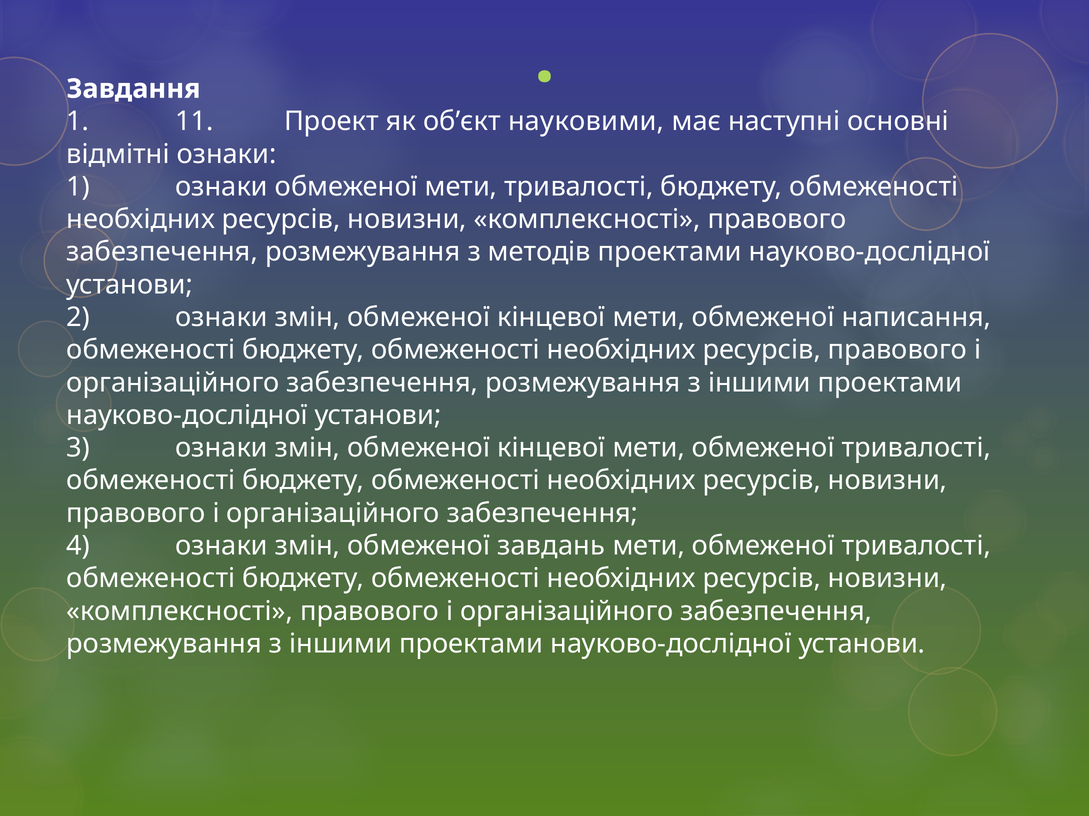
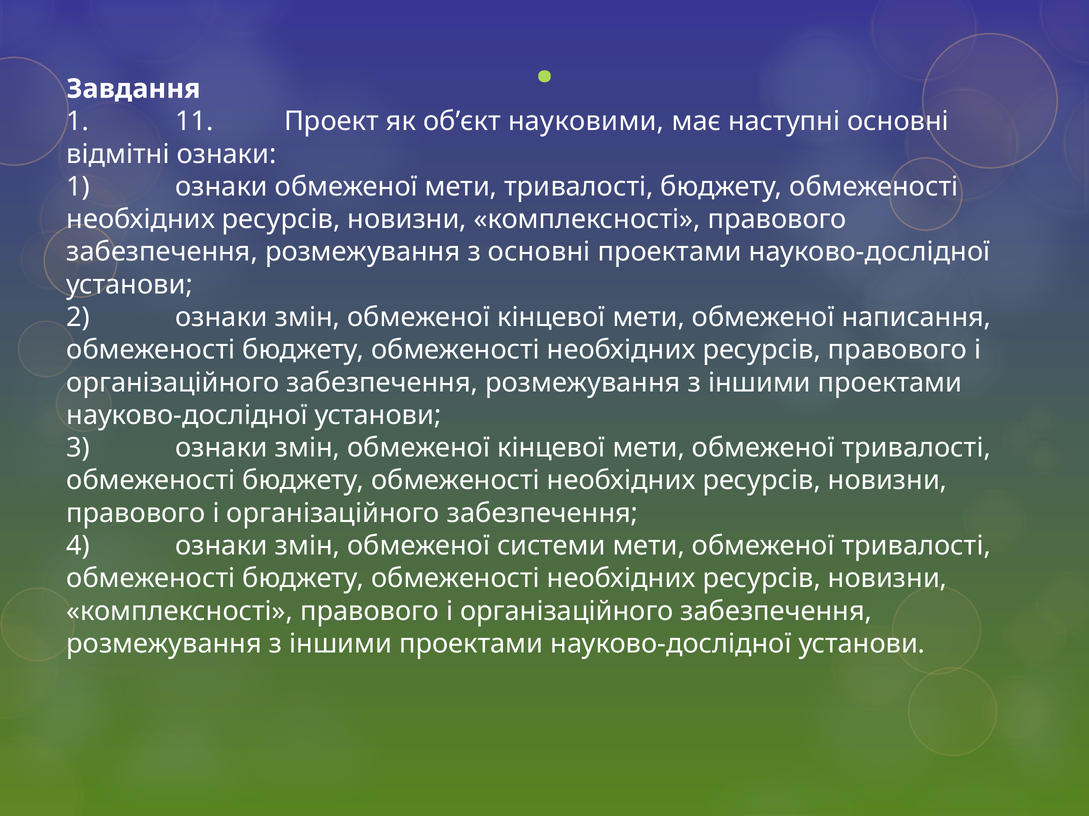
з методів: методів -> основні (539, 252)
завдань: завдань -> системи (551, 546)
